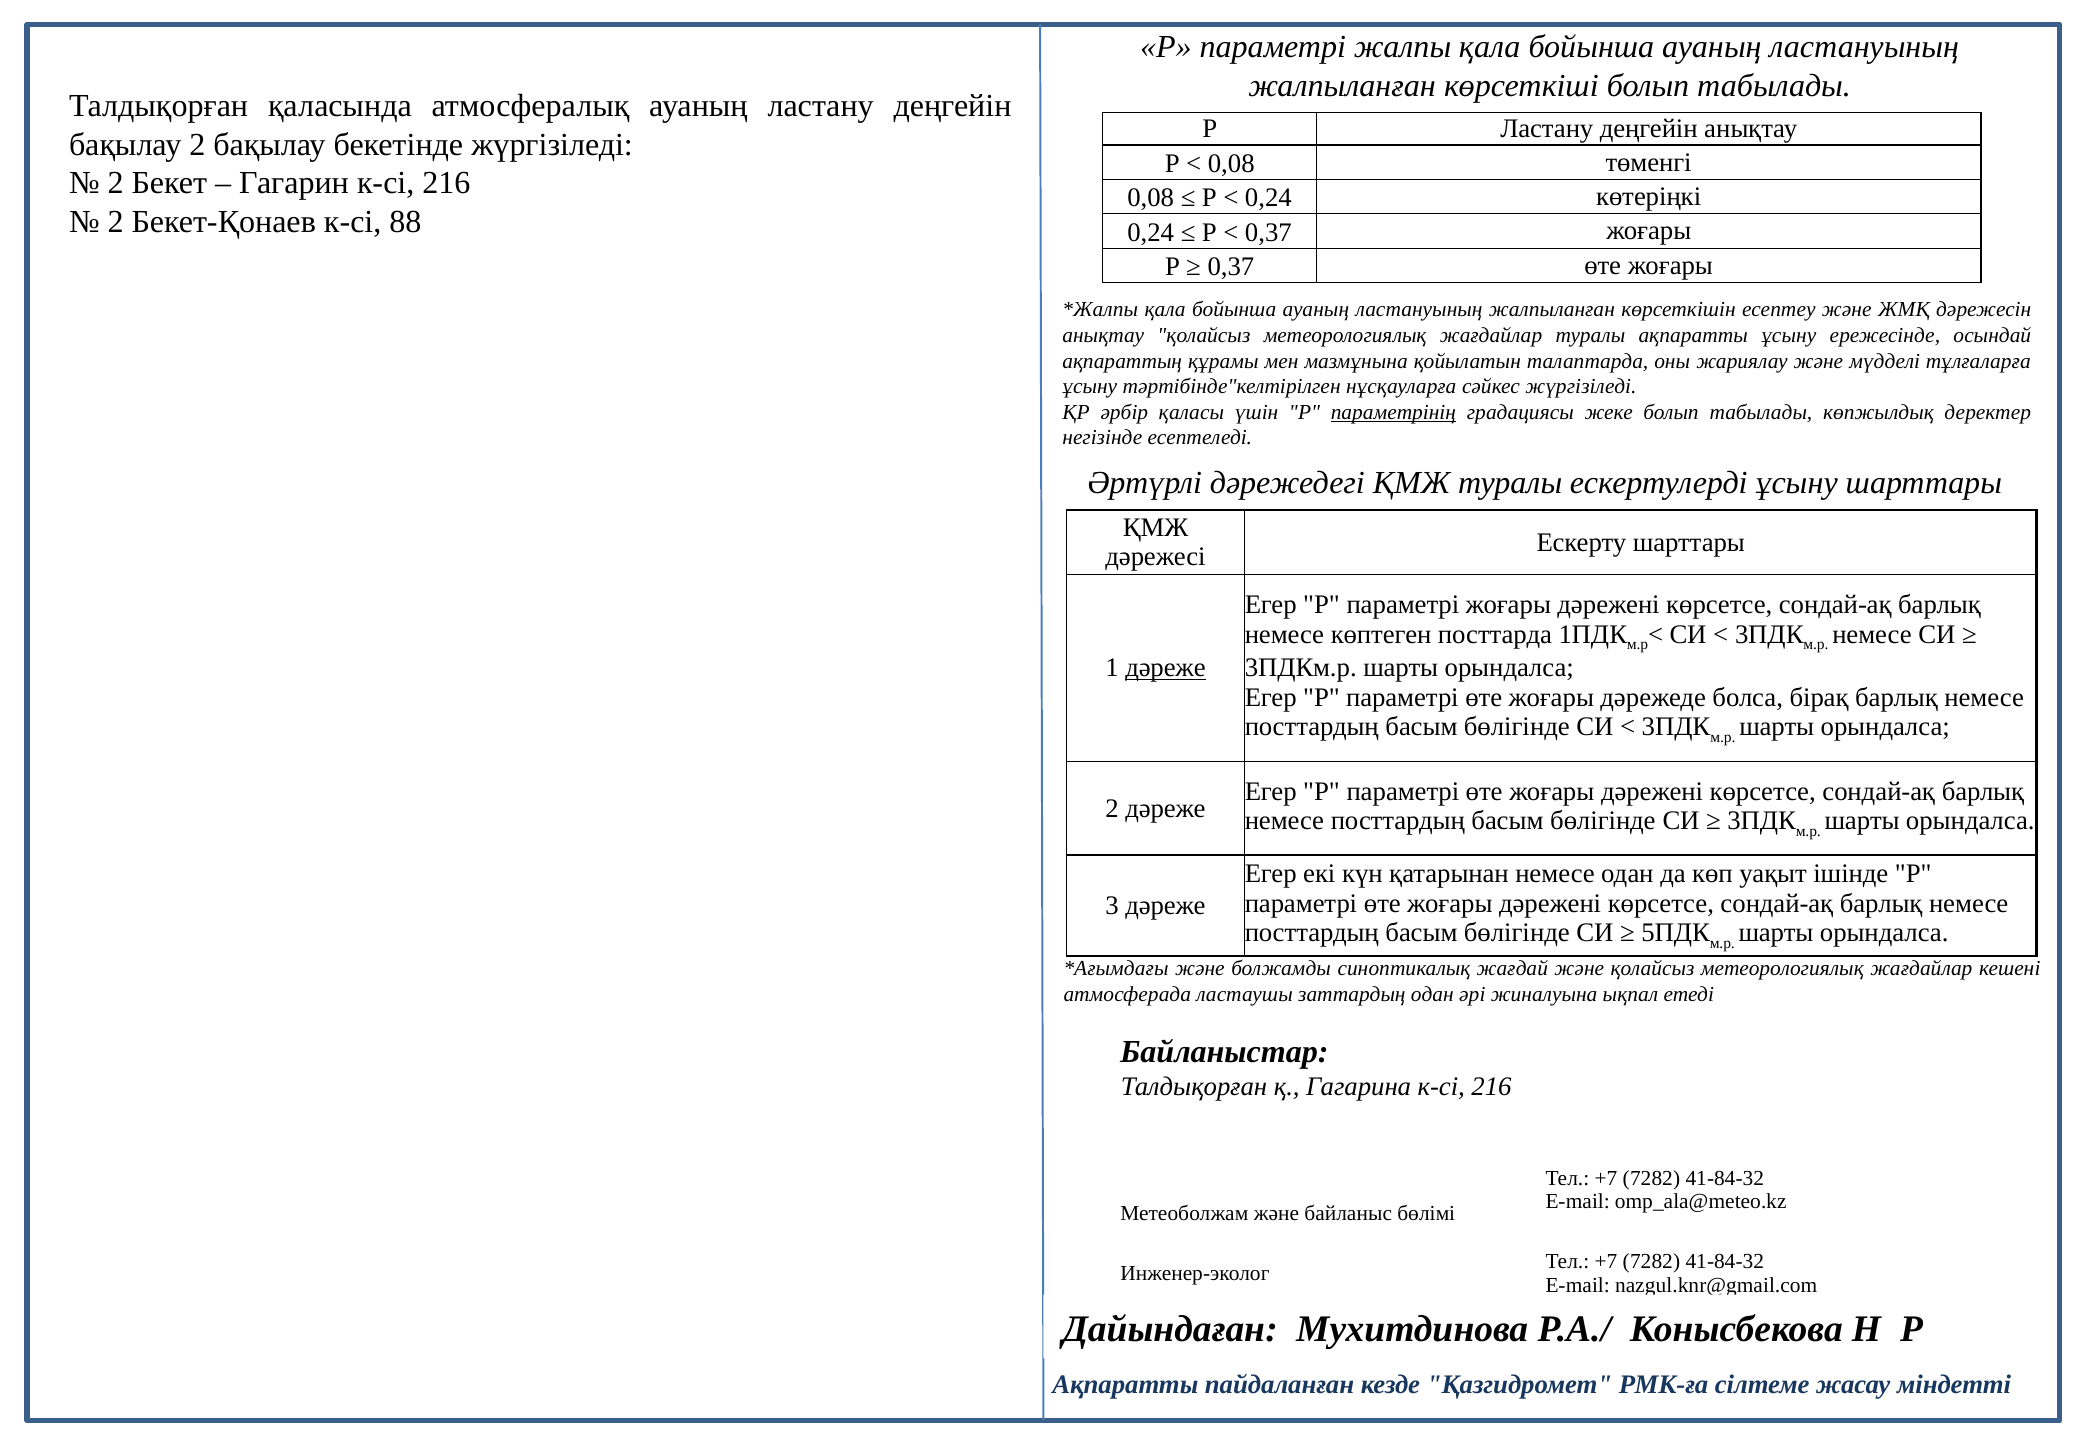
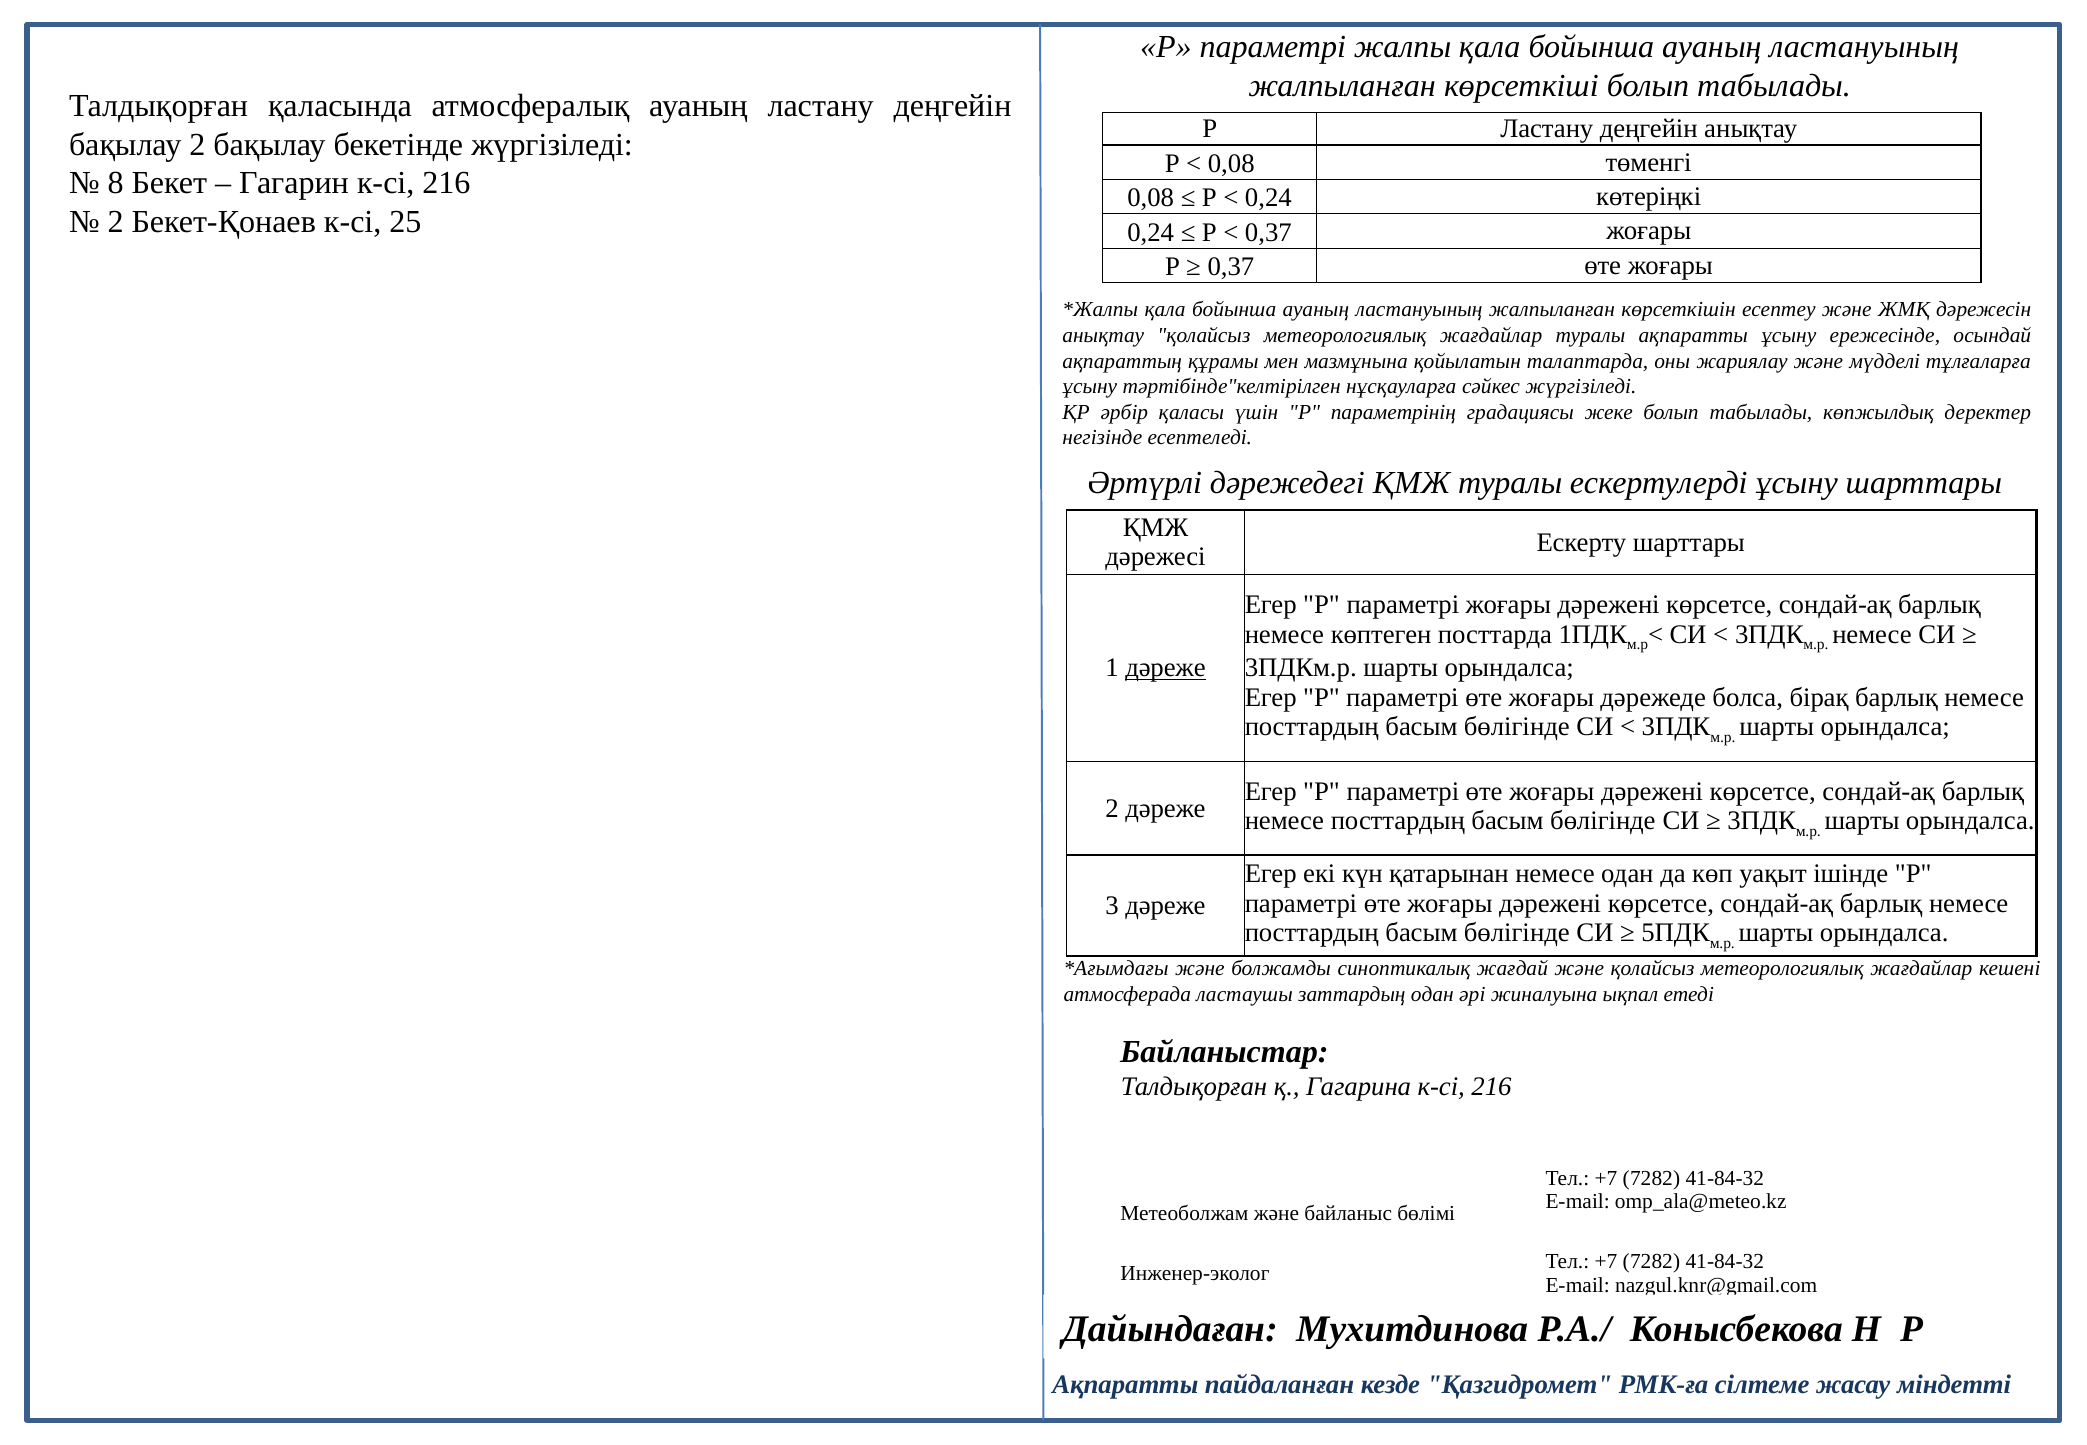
2: 2 -> 8 (116, 183)
88: 88 -> 25 (405, 222)
параметрінің underline: present -> none (1393, 412)
